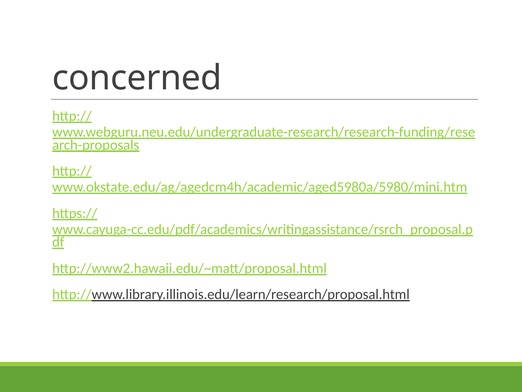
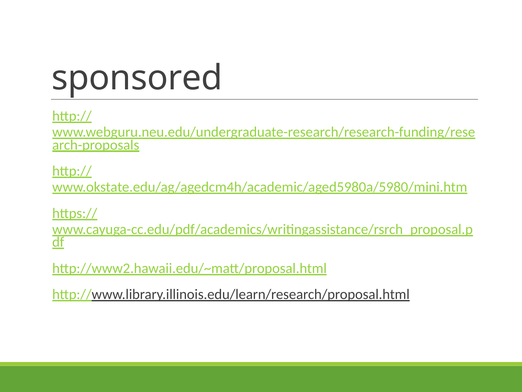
concerned: concerned -> sponsored (137, 78)
